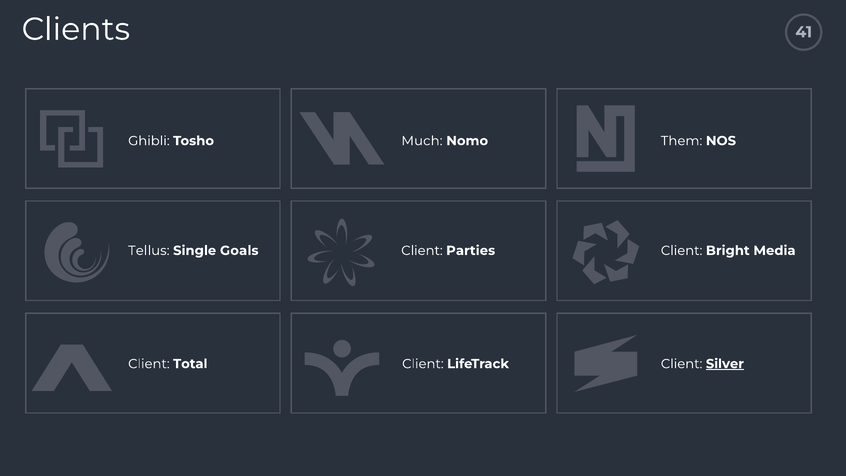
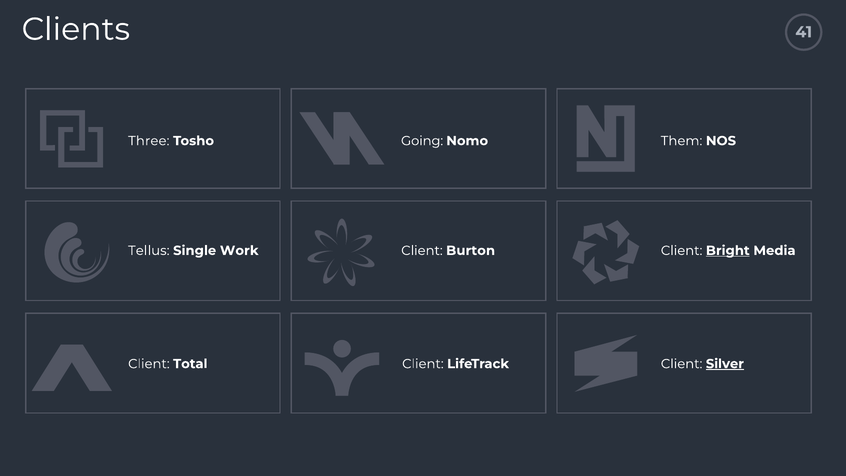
Ghibli: Ghibli -> Three (149, 141)
Much: Much -> Going (422, 141)
Goals: Goals -> Work (239, 251)
Parties: Parties -> Burton (471, 251)
Bright underline: none -> present (728, 251)
